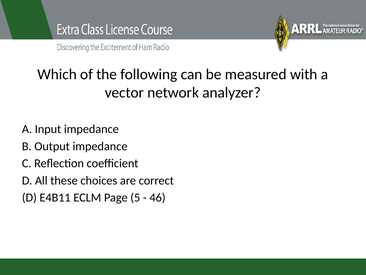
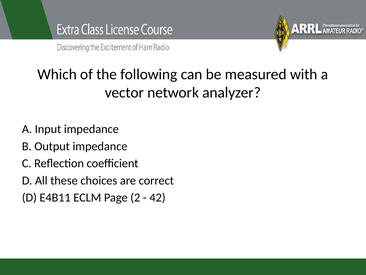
5: 5 -> 2 (135, 197)
46: 46 -> 42 (158, 197)
